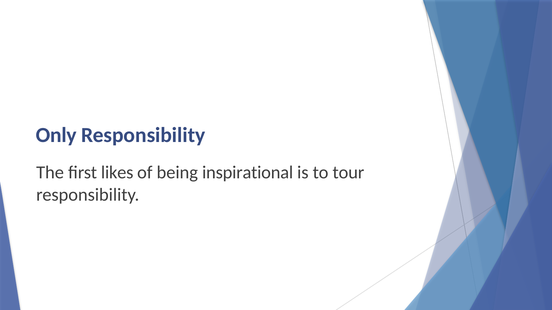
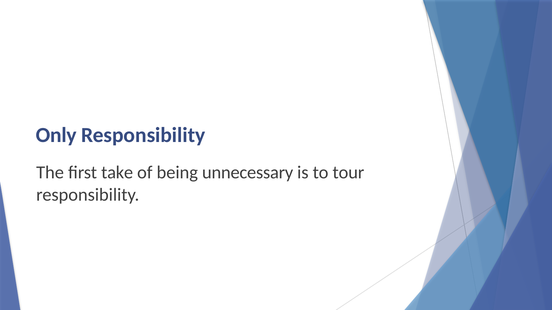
likes: likes -> take (117, 173)
inspirational: inspirational -> unnecessary (248, 173)
